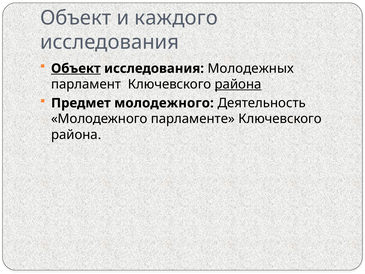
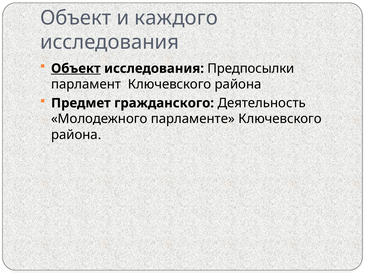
Молодежных: Молодежных -> Предпосылки (251, 68)
района underline: present -> none (238, 84)
Предмет молодежного: молодежного -> гражданского (164, 103)
